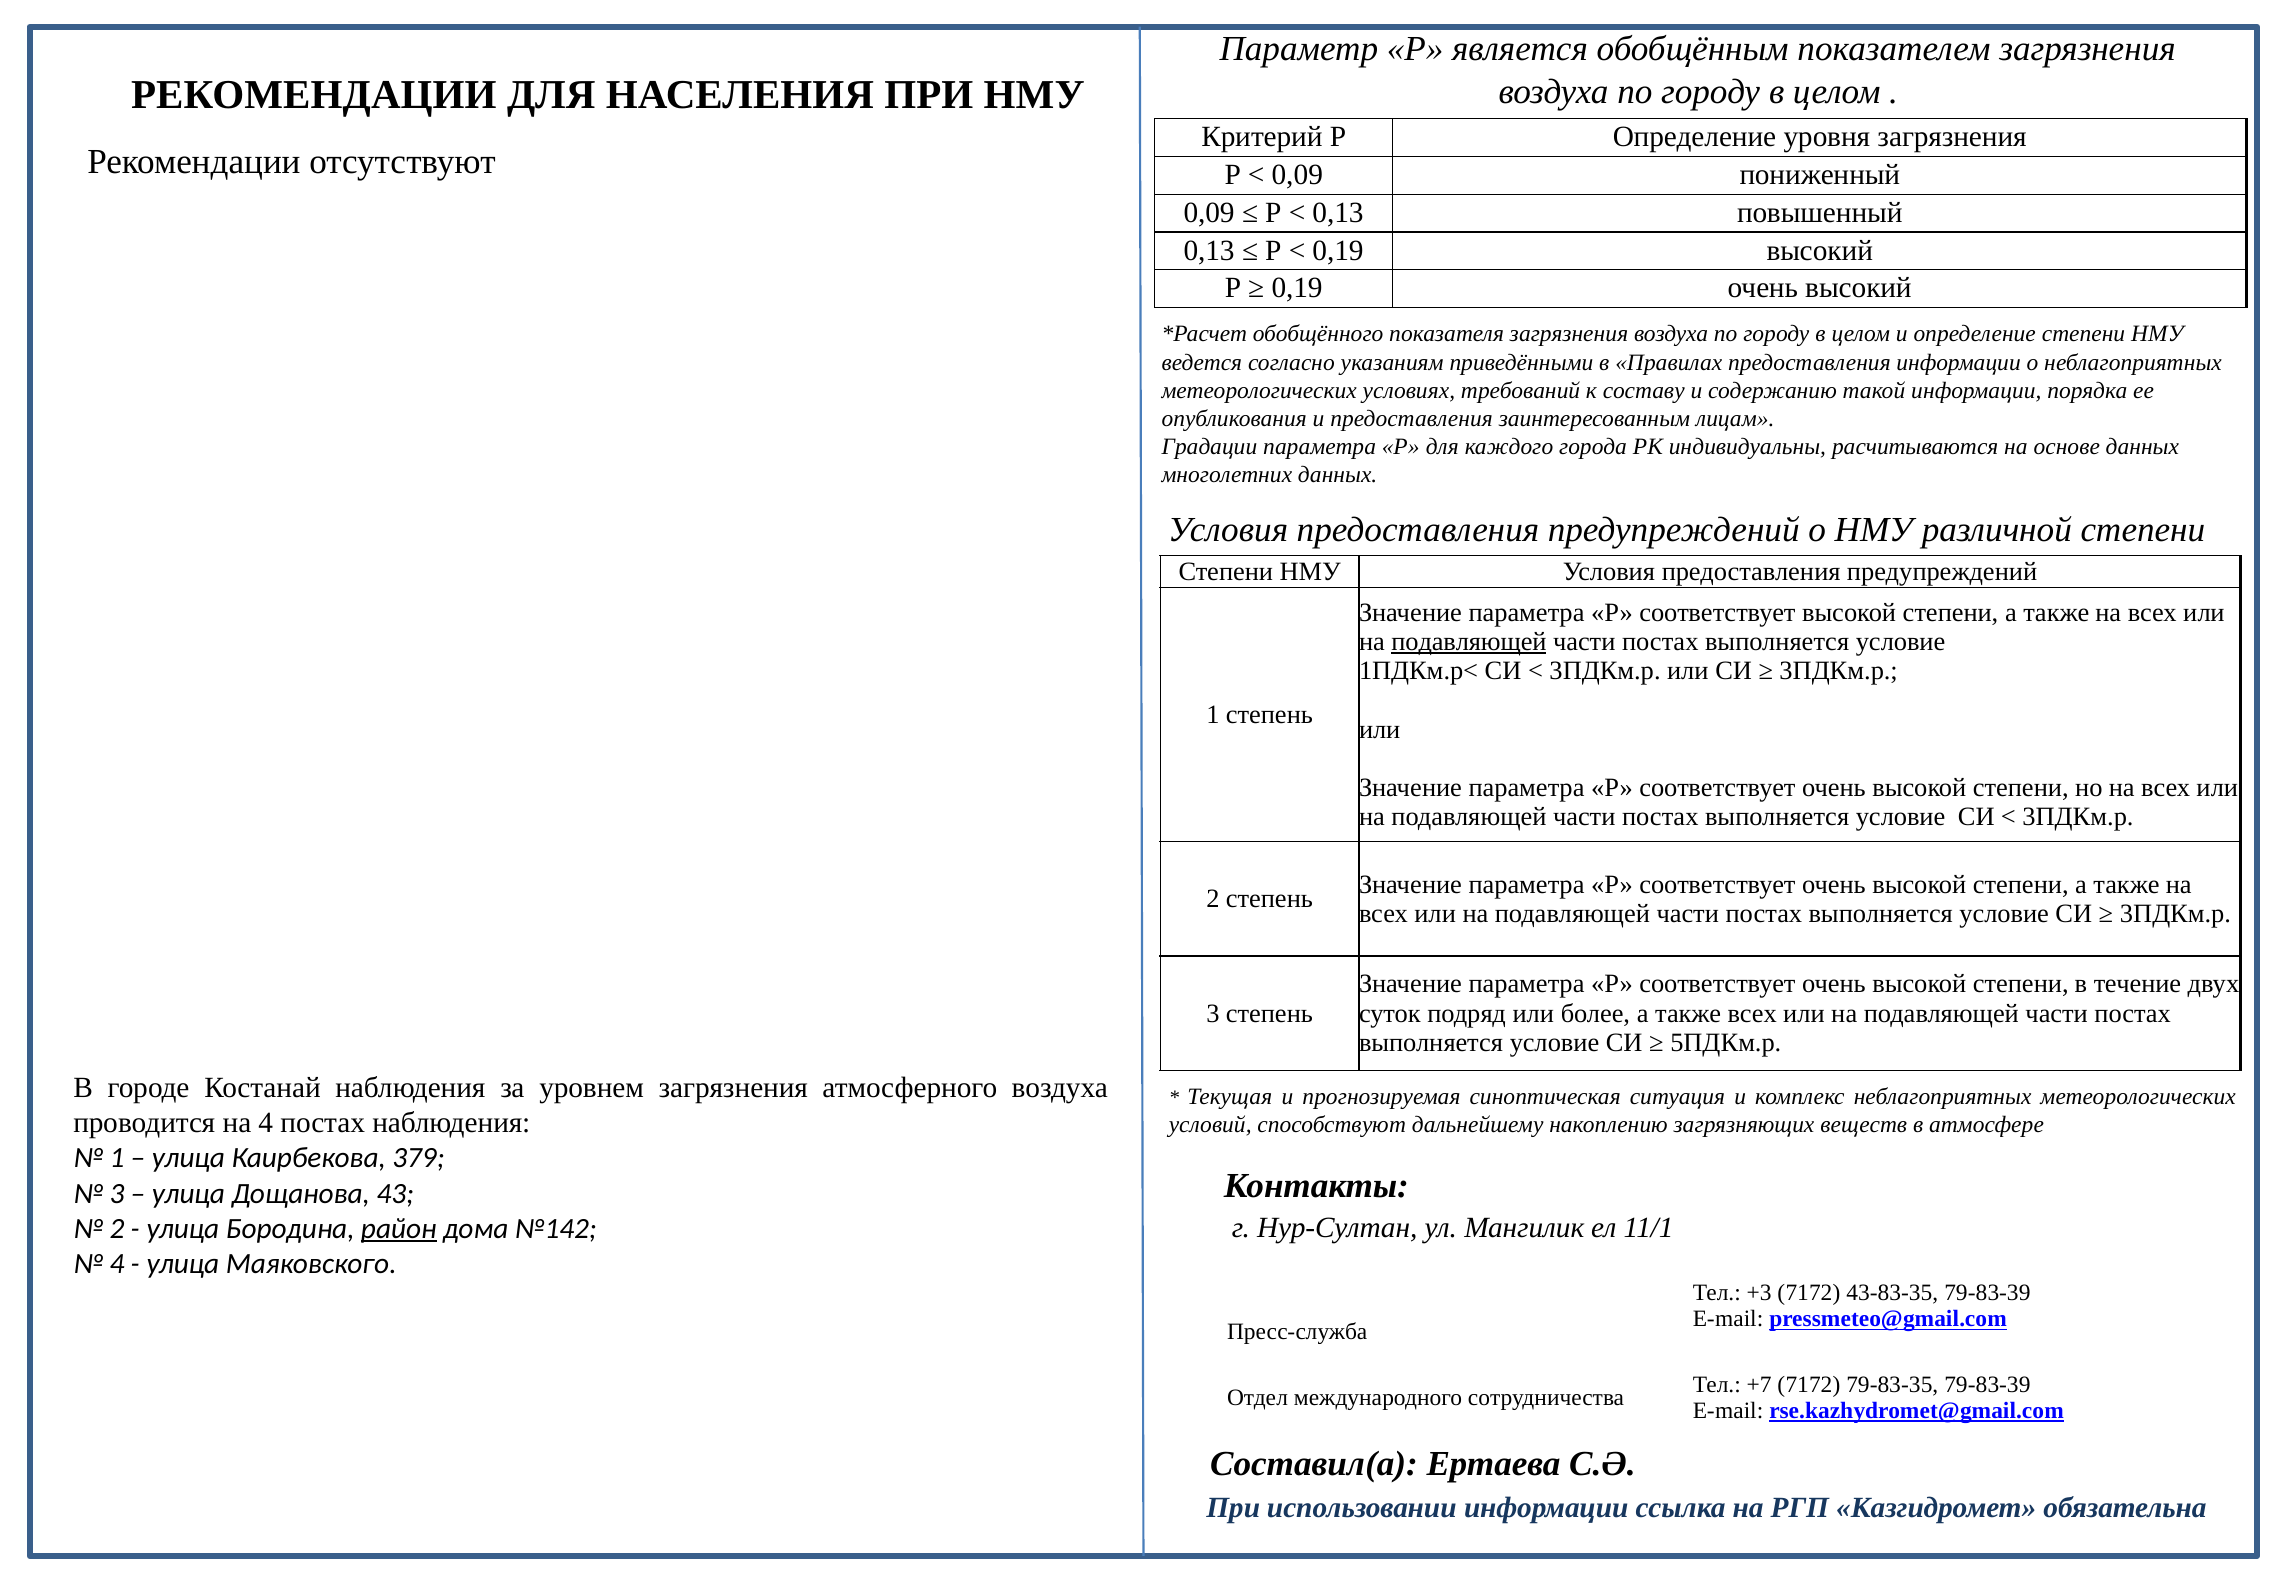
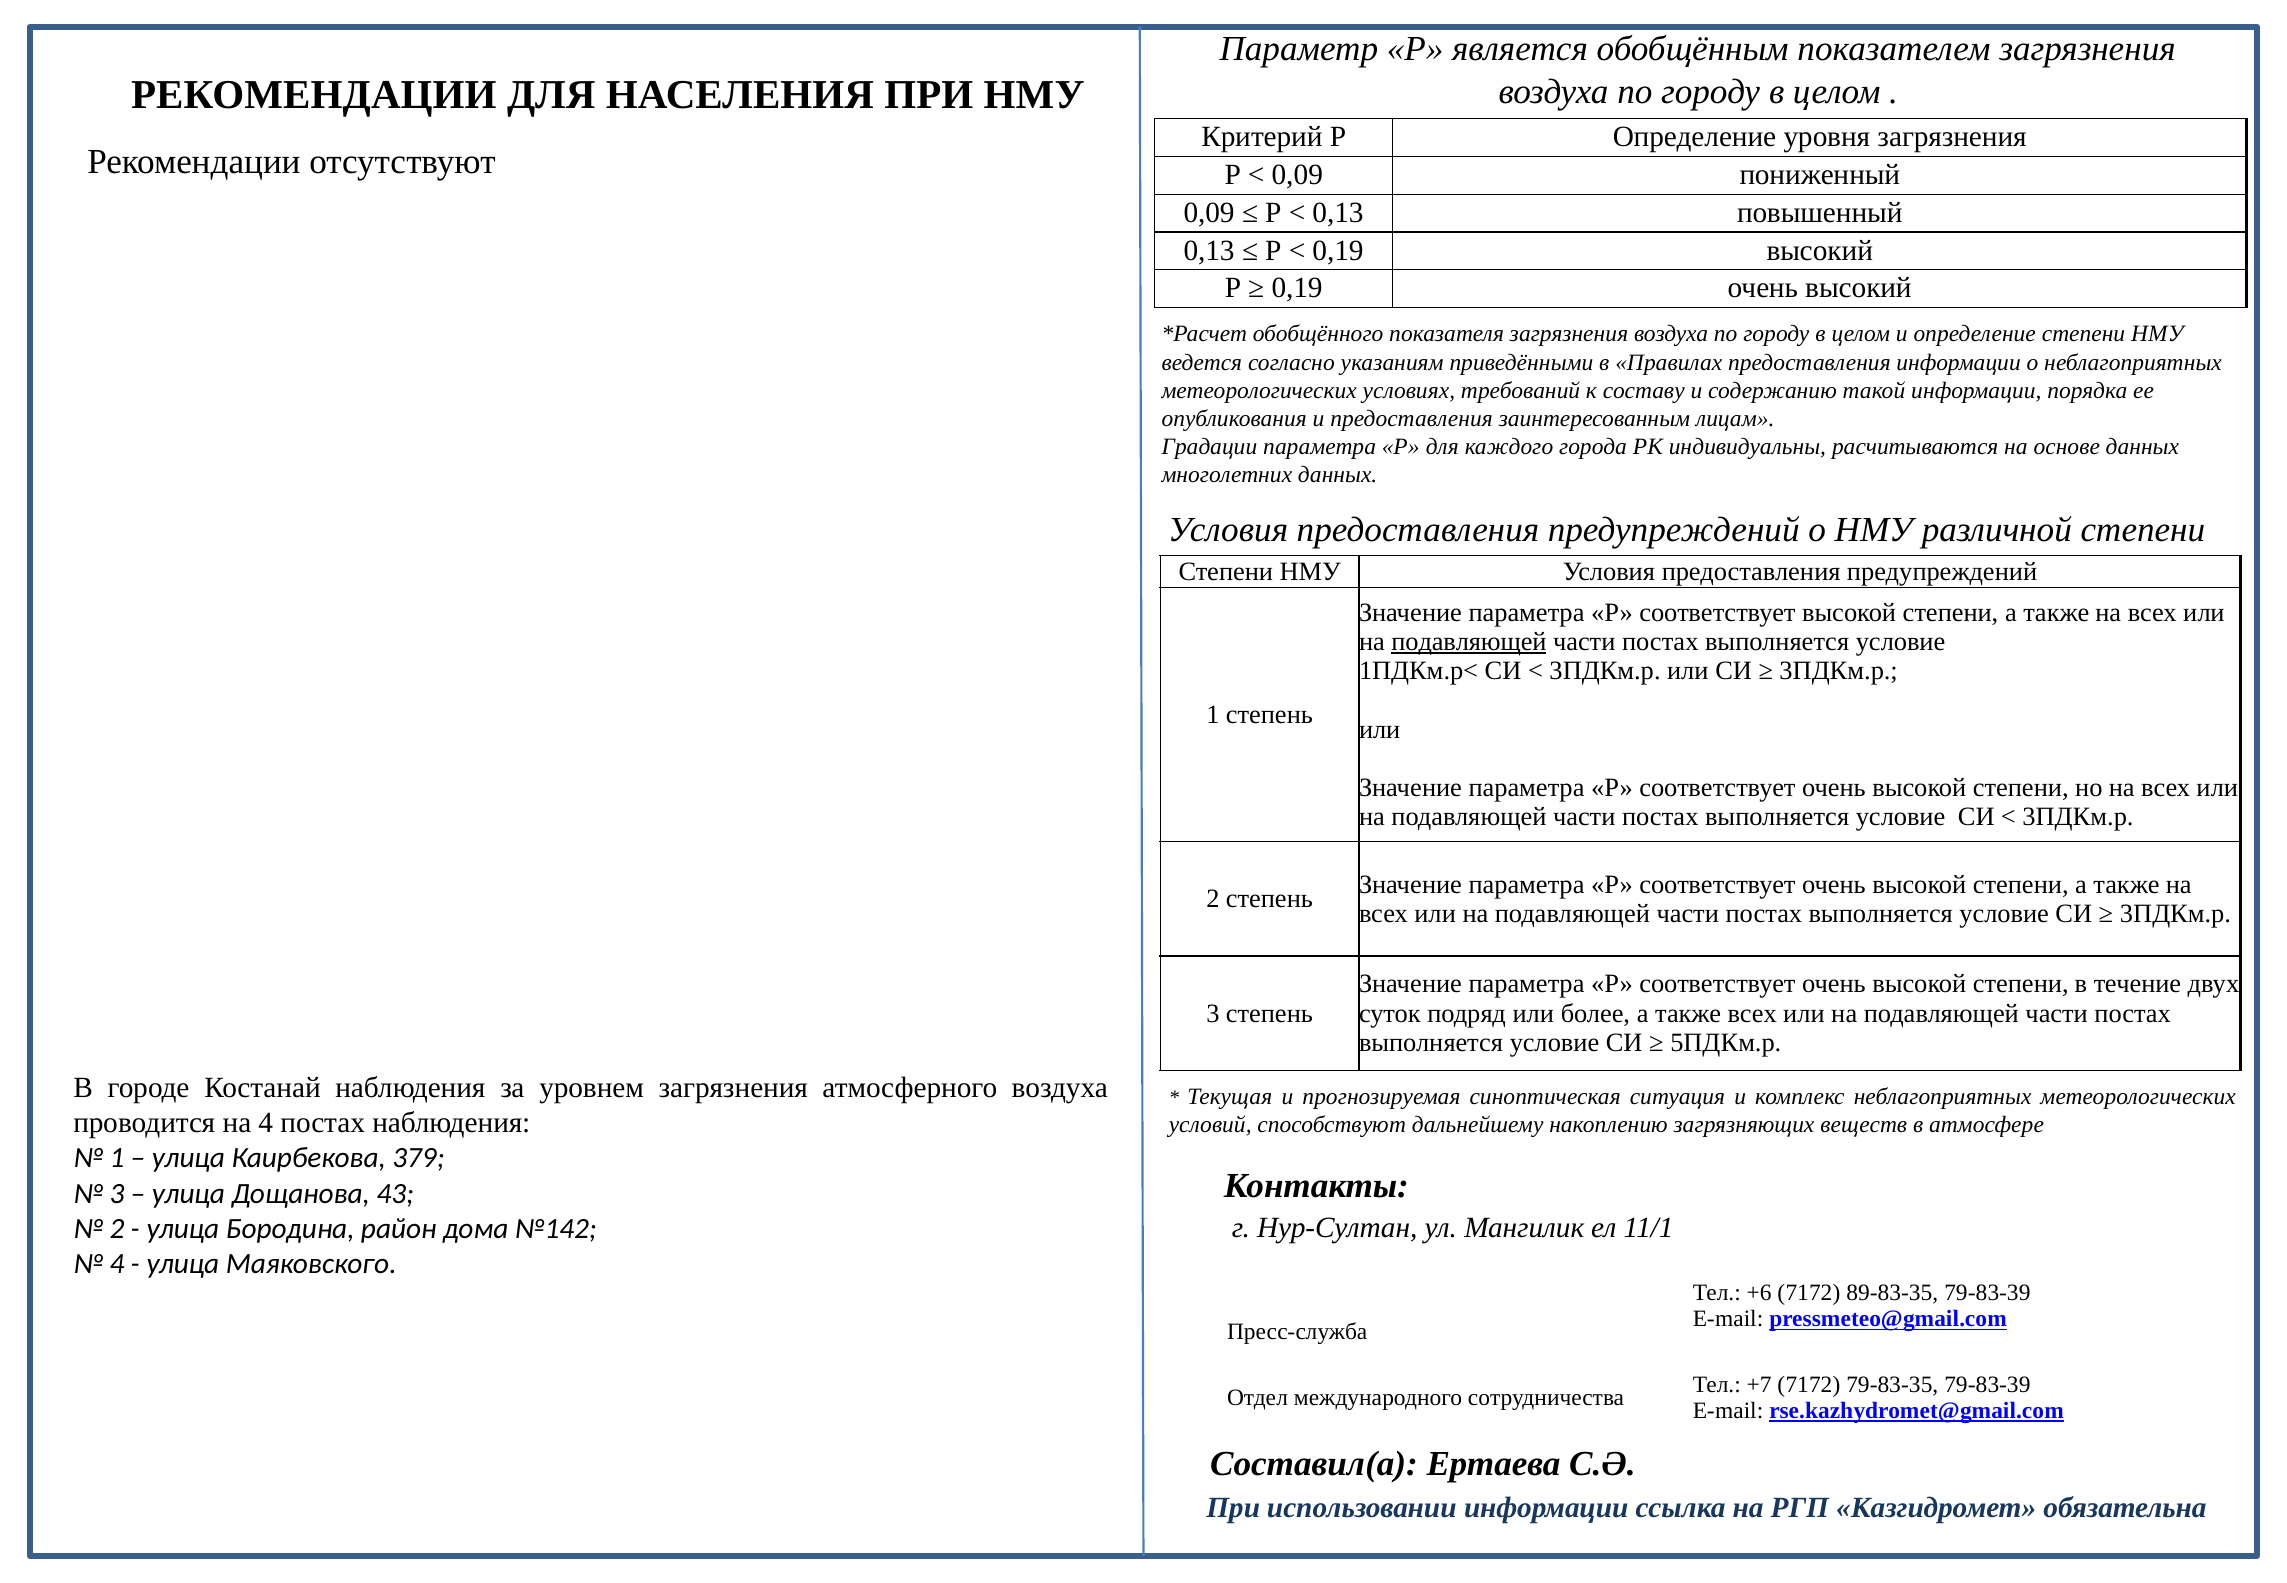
район underline: present -> none (399, 1229)
+3: +3 -> +6 (1759, 1293)
43-83-35: 43-83-35 -> 89-83-35 (1892, 1293)
